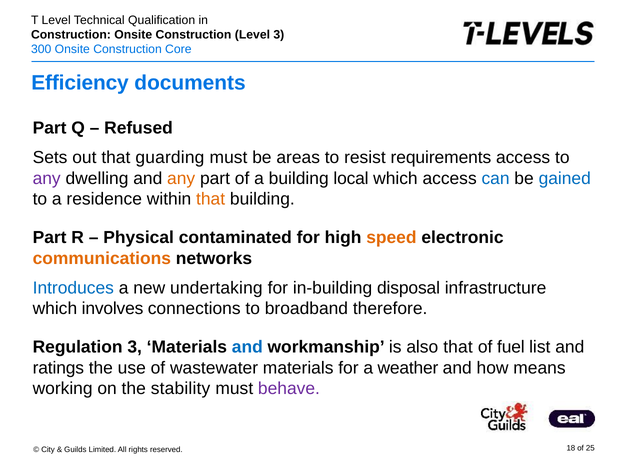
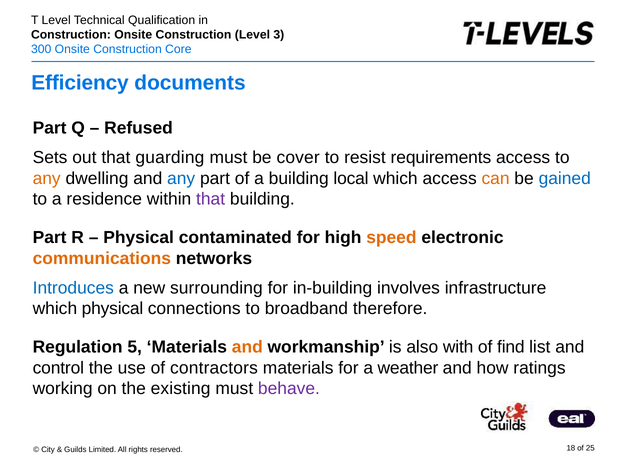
areas: areas -> cover (298, 158)
any colour: purple -> orange (47, 179)
any colour: orange -> blue (181, 179)
can colour: blue -> orange (496, 179)
that colour: orange -> purple (211, 199)
undertaking: undertaking -> surrounding (216, 288)
disposal: disposal -> involves (408, 288)
which involves: involves -> physical (113, 309)
Regulation 3: 3 -> 5 (135, 347)
and colour: blue -> orange (247, 347)
also that: that -> with (458, 347)
fuel: fuel -> find (511, 347)
ratings: ratings -> control (58, 368)
wastewater: wastewater -> contractors (214, 368)
means: means -> ratings (539, 368)
stability: stability -> existing (181, 389)
